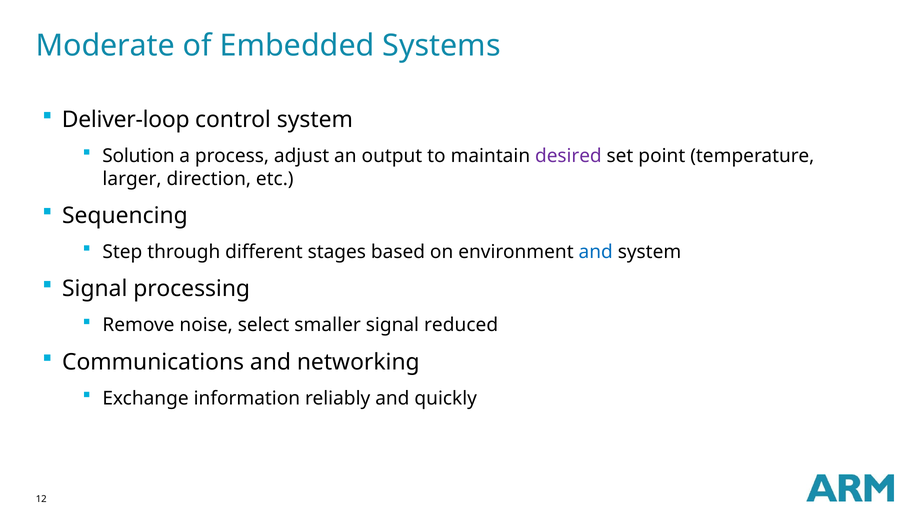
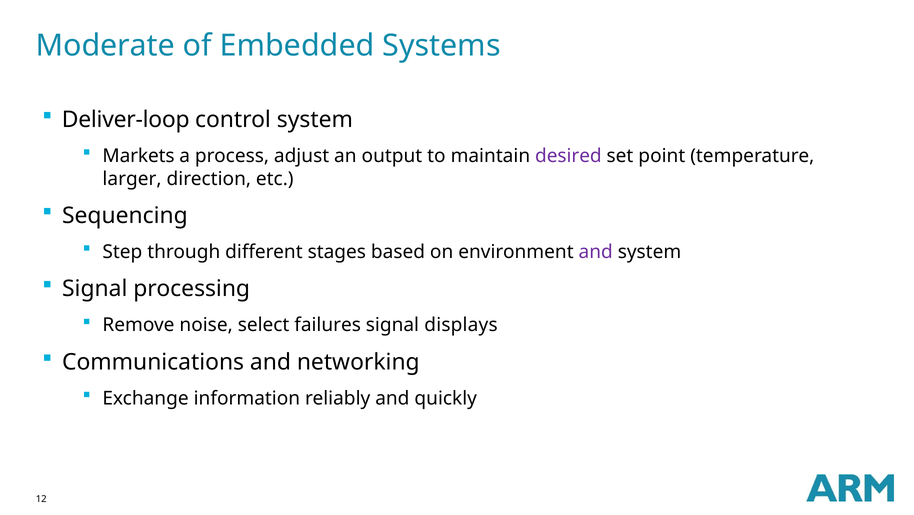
Solution: Solution -> Markets (139, 156)
and colour: blue -> purple (596, 252)
smaller: smaller -> failures (328, 325)
reduced: reduced -> displays (461, 325)
